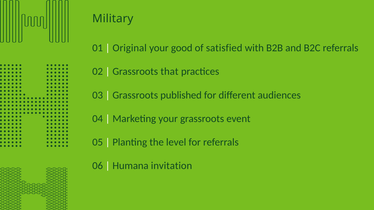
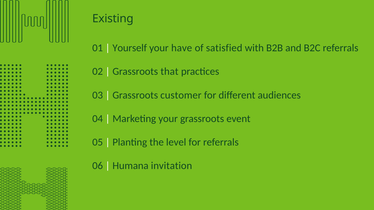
Military: Military -> Existing (113, 19)
Original: Original -> Yourself (130, 48)
good: good -> have (182, 48)
published: published -> customer (181, 95)
